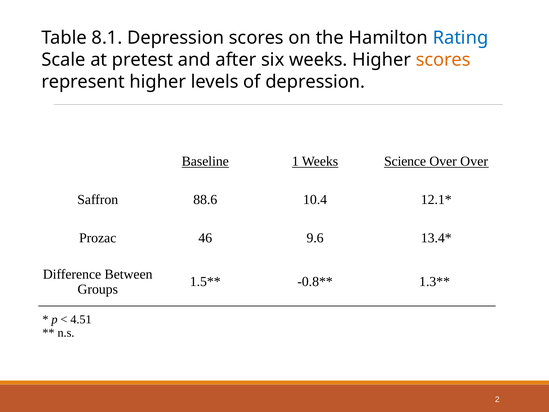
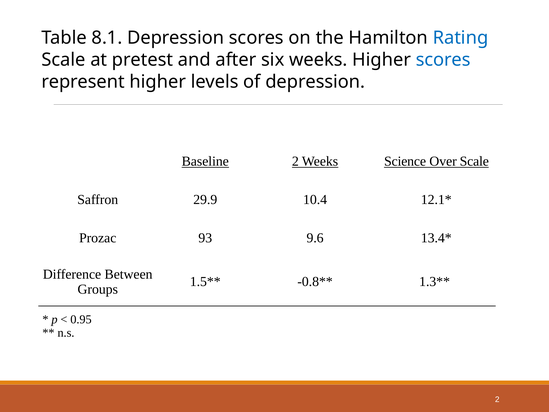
scores colour: orange -> blue (443, 60)
Baseline 1: 1 -> 2 (295, 161)
Over Over: Over -> Scale (474, 161)
88.6: 88.6 -> 29.9 (205, 200)
46: 46 -> 93 (205, 238)
4.51: 4.51 -> 0.95 (81, 319)
